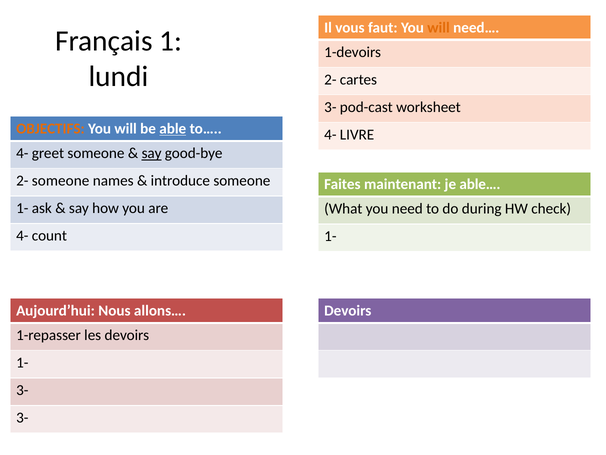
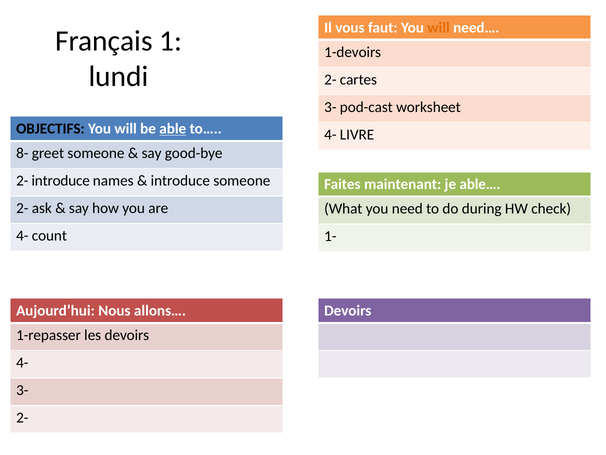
OBJECTIFS colour: orange -> black (50, 129)
4-: 4- -> 8- (22, 153)
say underline: present -> none (152, 153)
2- someone: someone -> introduce (61, 181)
1-: 1- -> 2- (22, 208)
1-: 1- -> 4- (22, 362)
3-: 3- -> 2- (22, 417)
